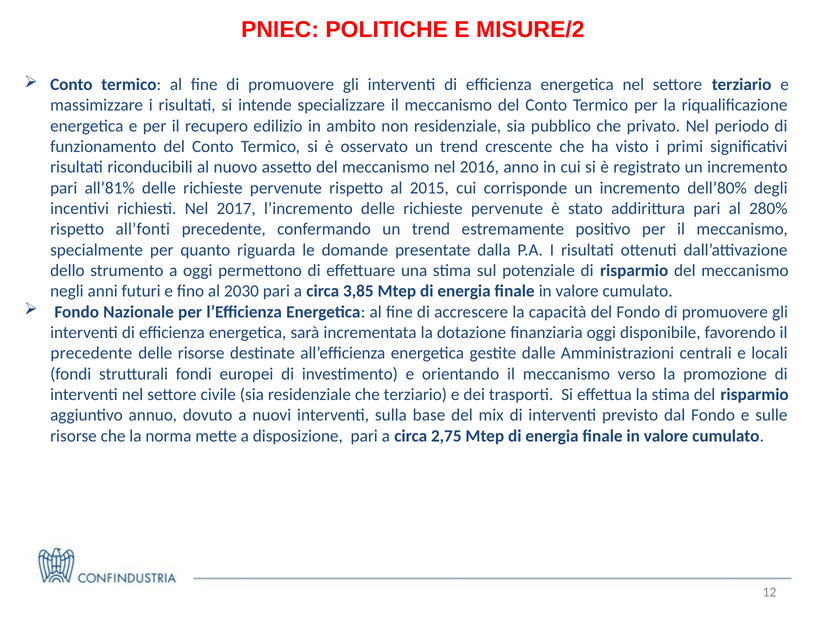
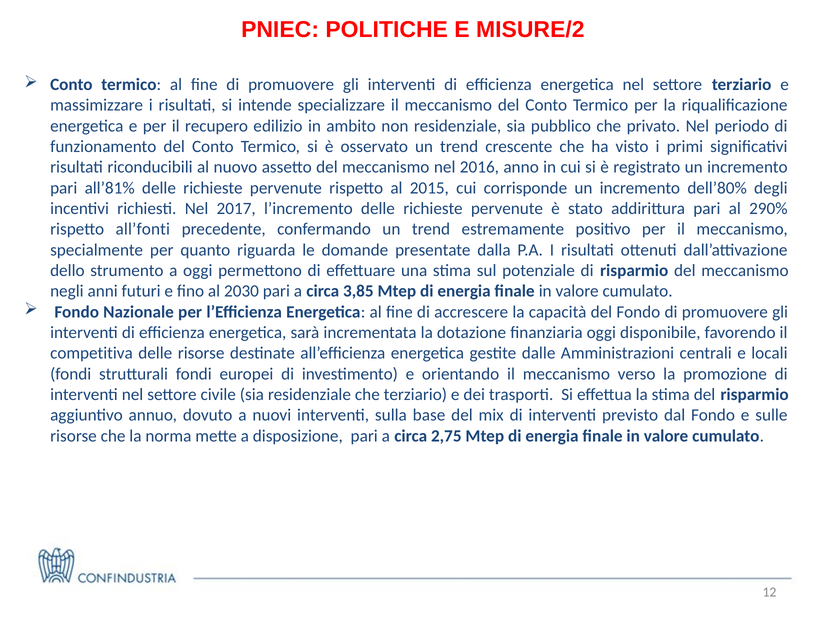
280%: 280% -> 290% (768, 208)
precedente: precedente -> competitiva (91, 353)
